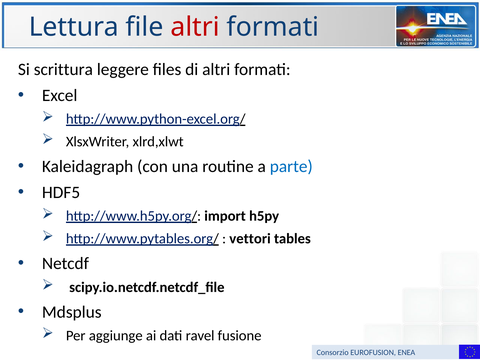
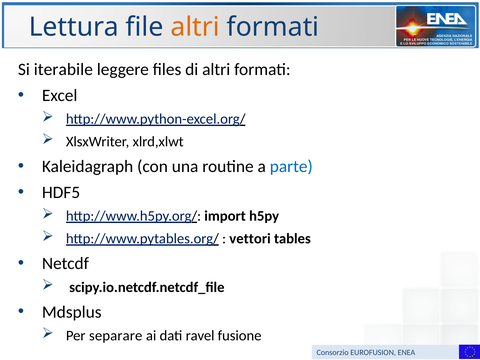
altri colour: red -> orange (195, 27)
scrittura: scrittura -> iterabile (63, 69)
aggiunge: aggiunge -> separare (116, 336)
